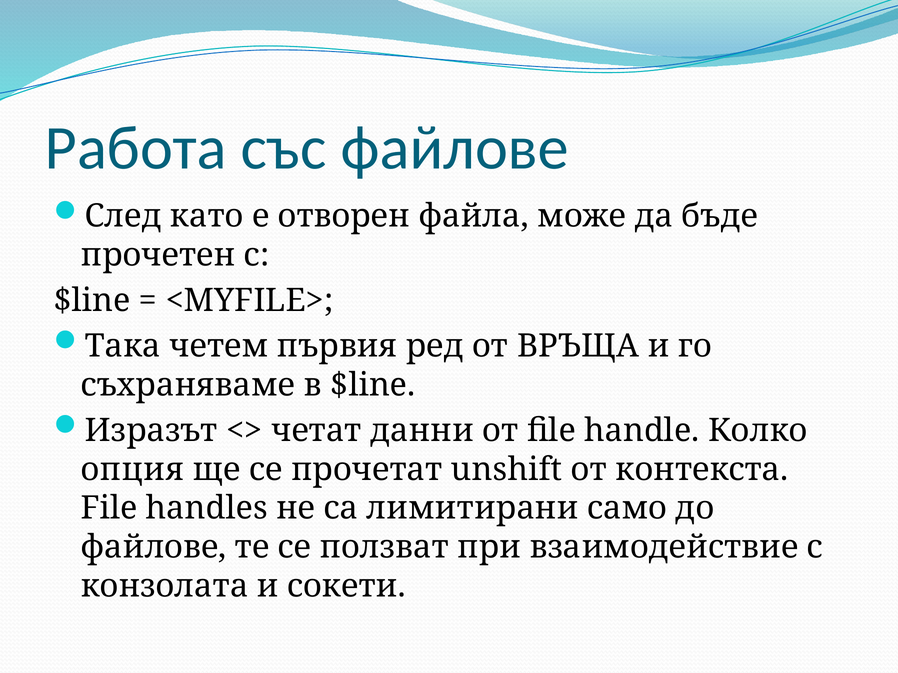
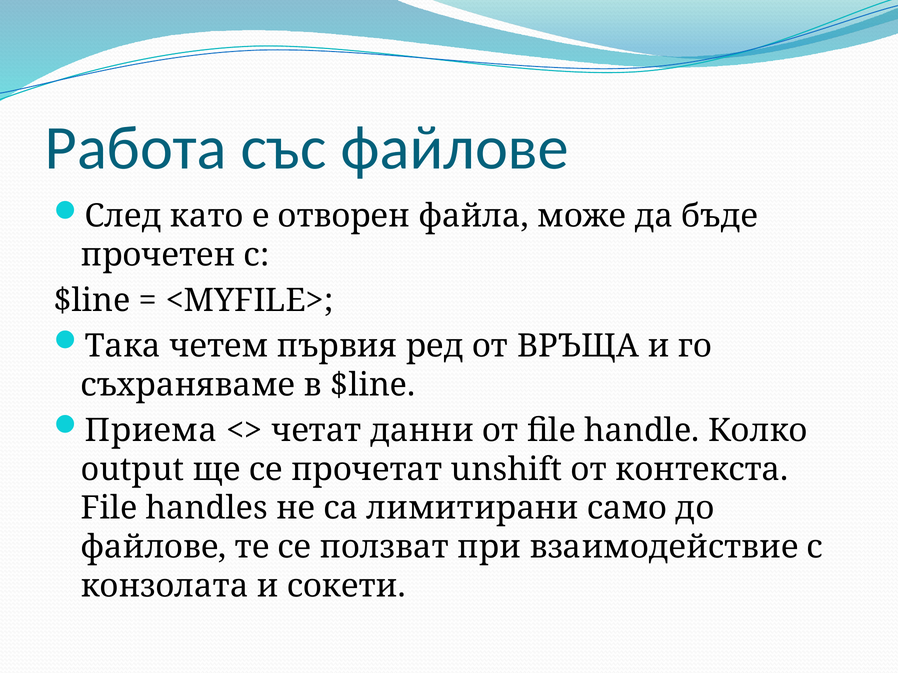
Изразът: Изразът -> Приема (151, 431)
опция: опция -> output (132, 470)
